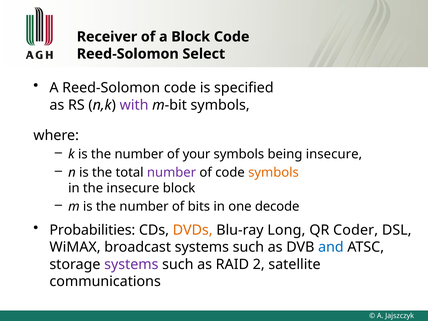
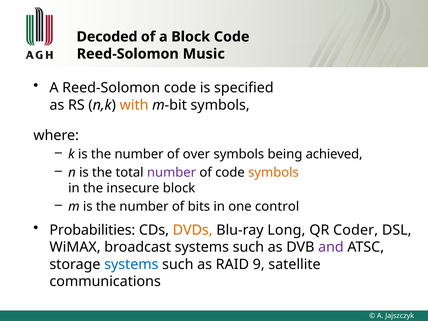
Receiver: Receiver -> Decoded (107, 37)
Select: Select -> Music (204, 54)
with colour: purple -> orange (134, 105)
your: your -> over (196, 154)
being insecure: insecure -> achieved (334, 154)
decode: decode -> control (277, 207)
and colour: blue -> purple (331, 247)
systems colour: purple -> blue (131, 264)
2: 2 -> 9 (259, 264)
